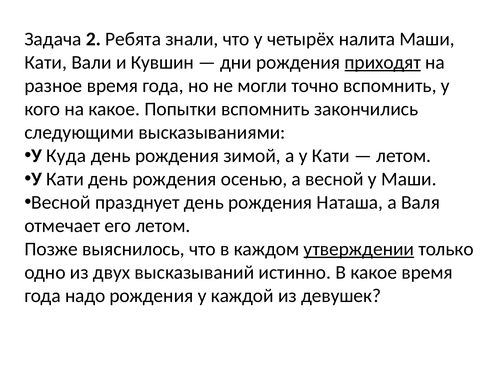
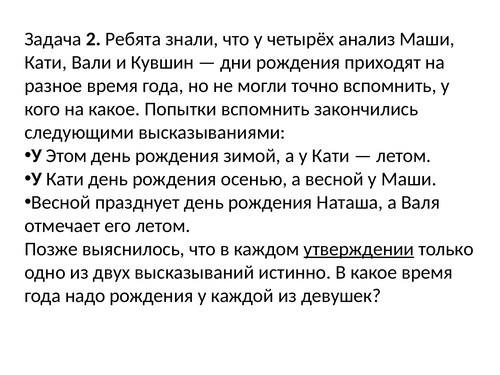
налита: налита -> анализ (367, 39)
приходят underline: present -> none (383, 62)
Куда: Куда -> Этом (66, 156)
